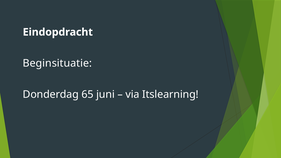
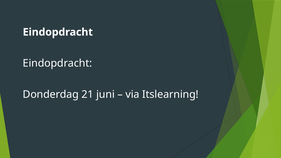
Beginsituatie: Beginsituatie -> Eindopdracht (57, 63)
65: 65 -> 21 (87, 94)
